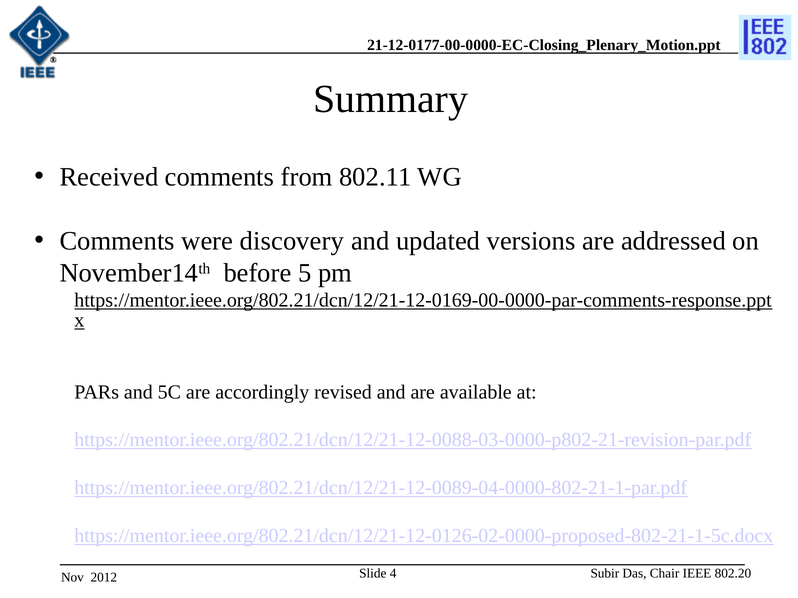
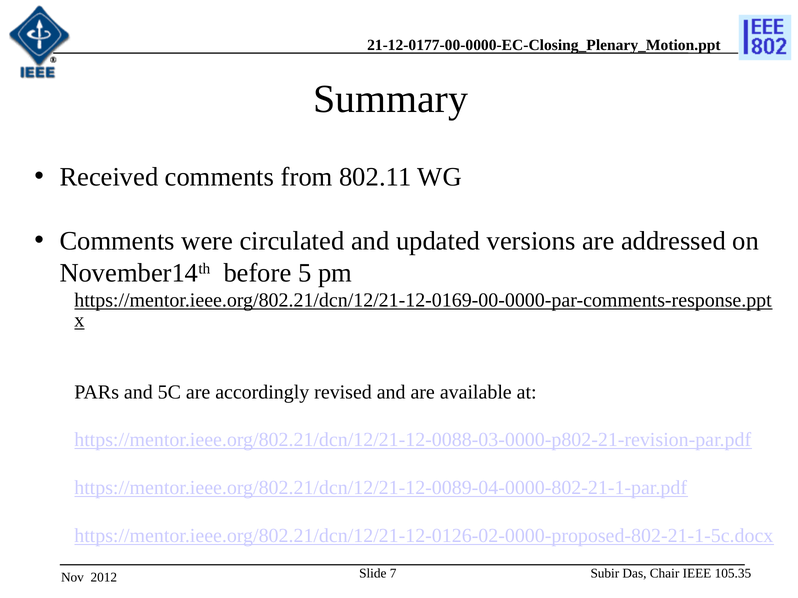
discovery: discovery -> circulated (292, 241)
4: 4 -> 7 (393, 574)
802.20: 802.20 -> 105.35 (733, 574)
